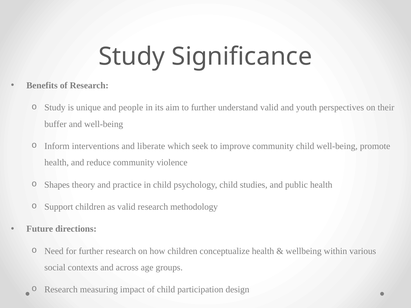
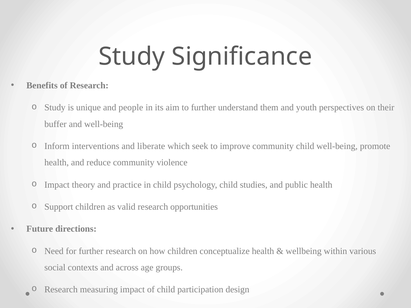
understand valid: valid -> them (269, 108)
Shapes: Shapes -> Impact (57, 185)
methodology: methodology -> opportunities (194, 207)
